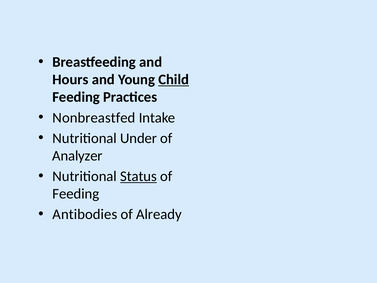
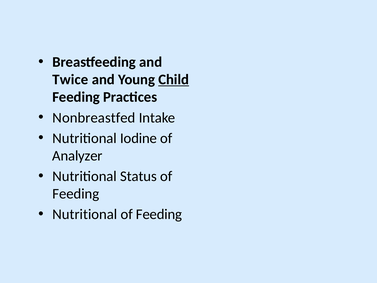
Hours: Hours -> Twice (70, 80)
Under: Under -> Iodine (139, 138)
Status underline: present -> none (138, 176)
Antibodies: Antibodies -> Nutritional (85, 214)
Already: Already -> Feeding (159, 214)
